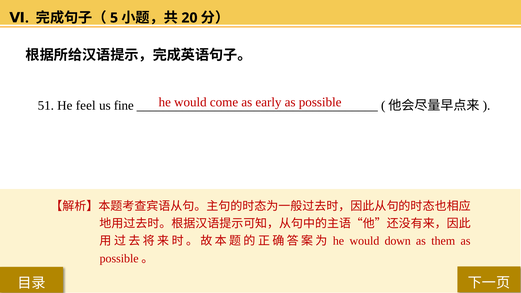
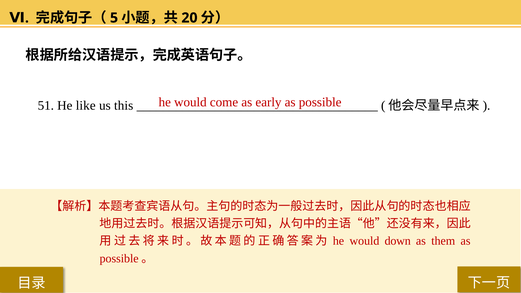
feel: feel -> like (86, 105)
fine: fine -> this (124, 105)
